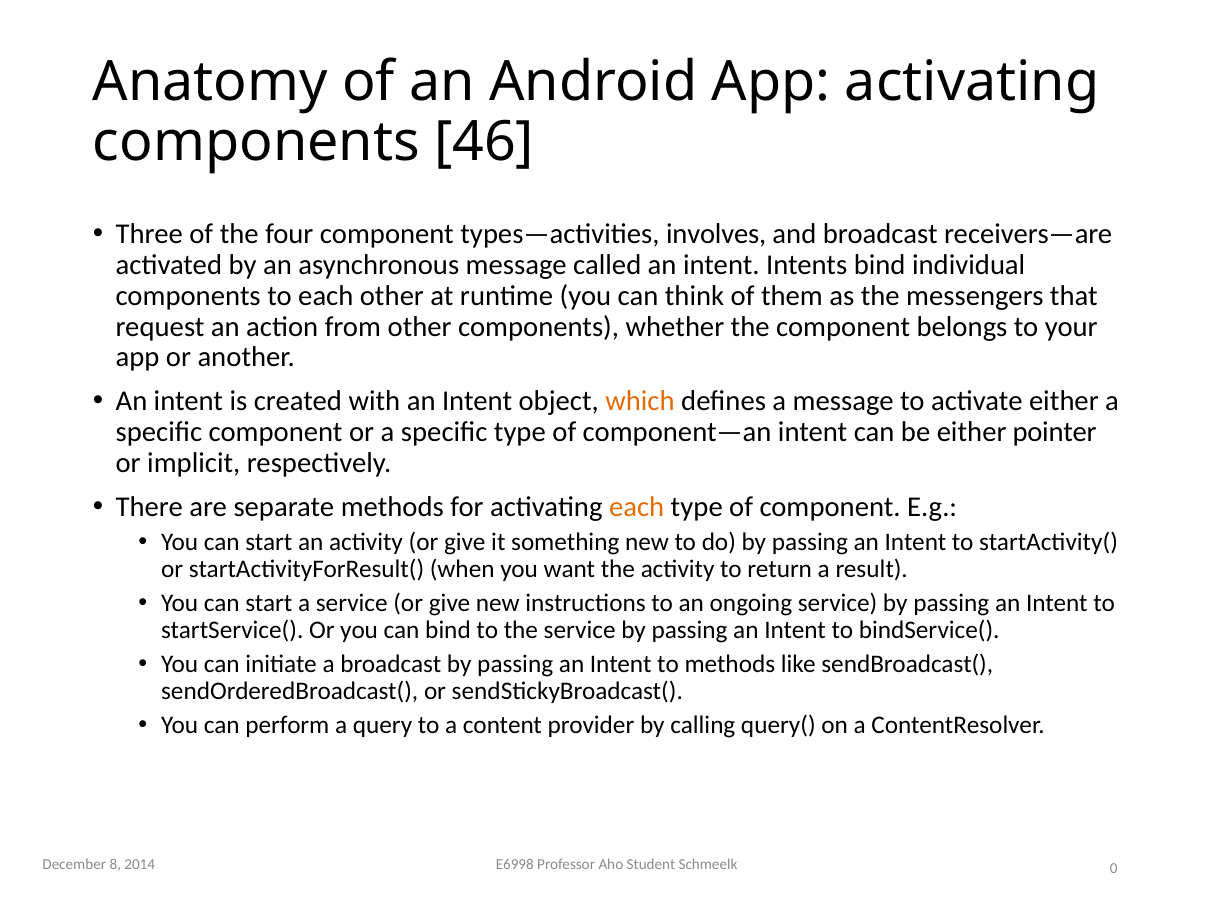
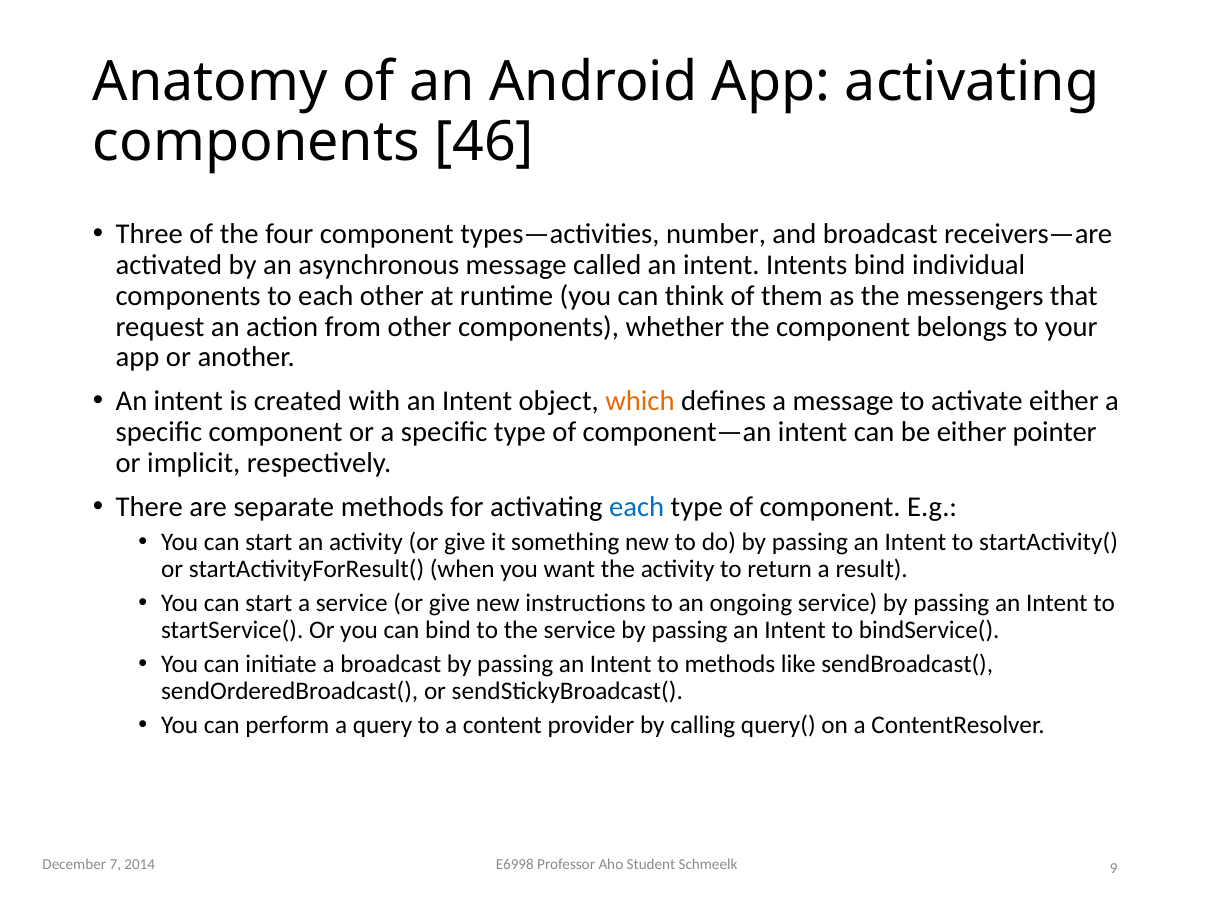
involves: involves -> number (716, 234)
each colour: orange -> blue (637, 506)
8: 8 -> 7 (115, 864)
0: 0 -> 9 (1114, 868)
